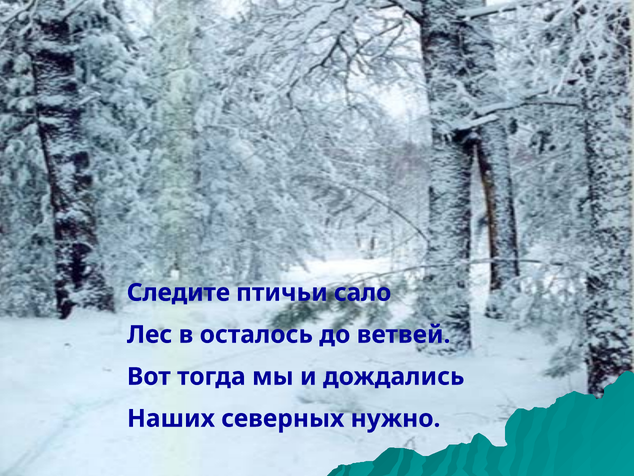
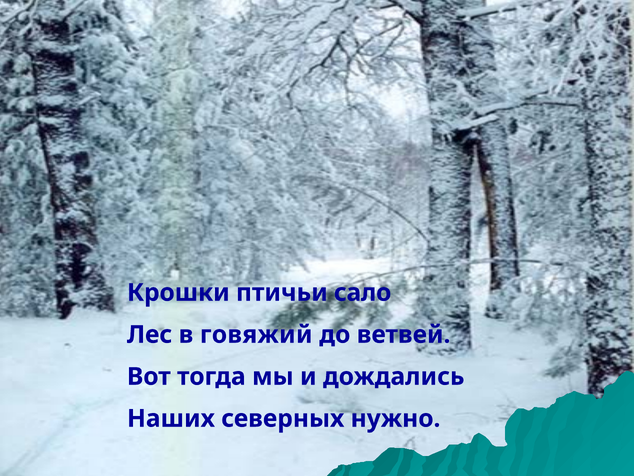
Следите: Следите -> Крошки (178, 292)
осталось: осталось -> говяжий (256, 334)
